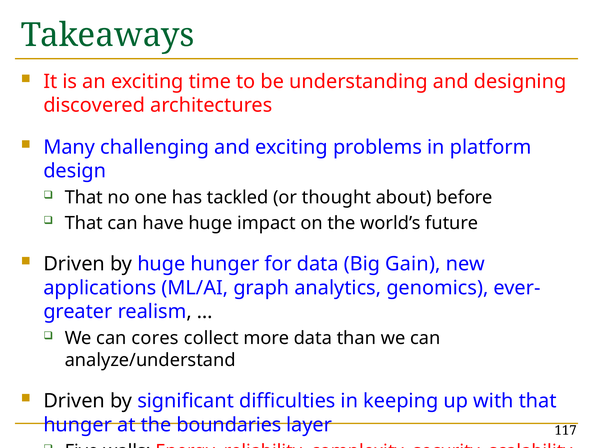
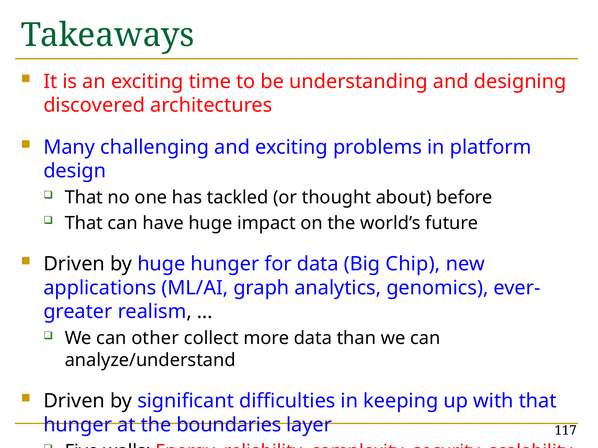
Gain: Gain -> Chip (413, 264)
cores: cores -> other (155, 339)
